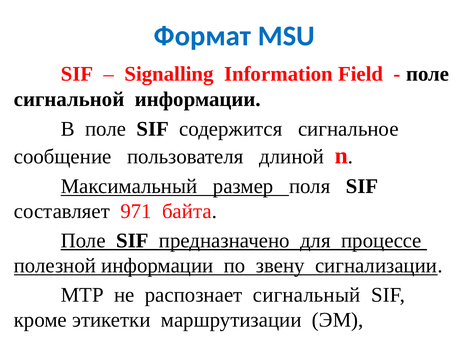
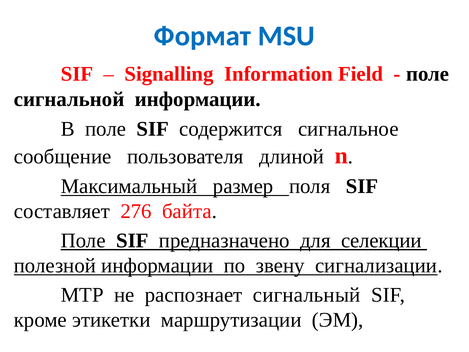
971: 971 -> 276 (136, 211)
процессе: процессе -> селекции (381, 240)
